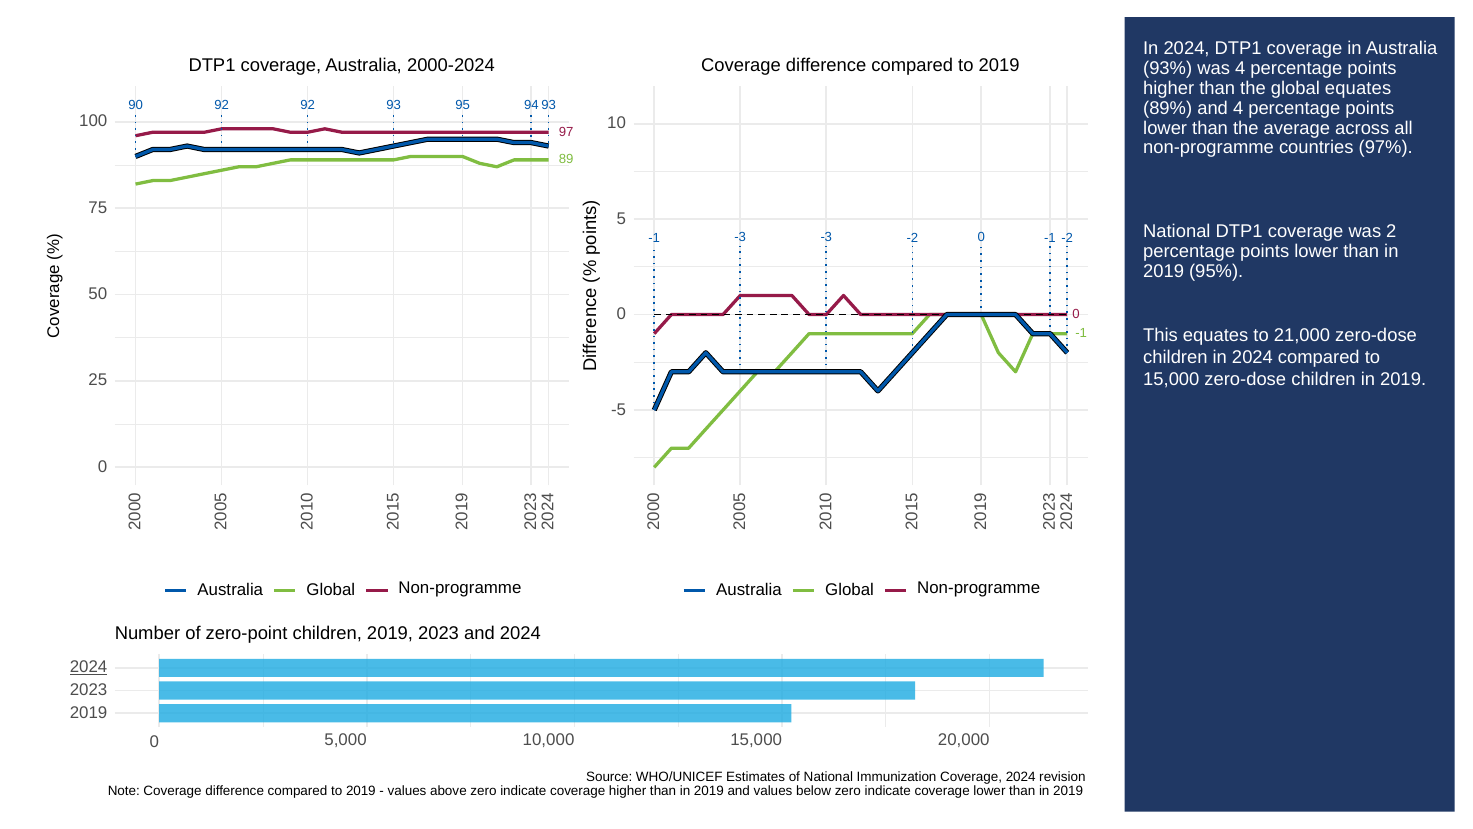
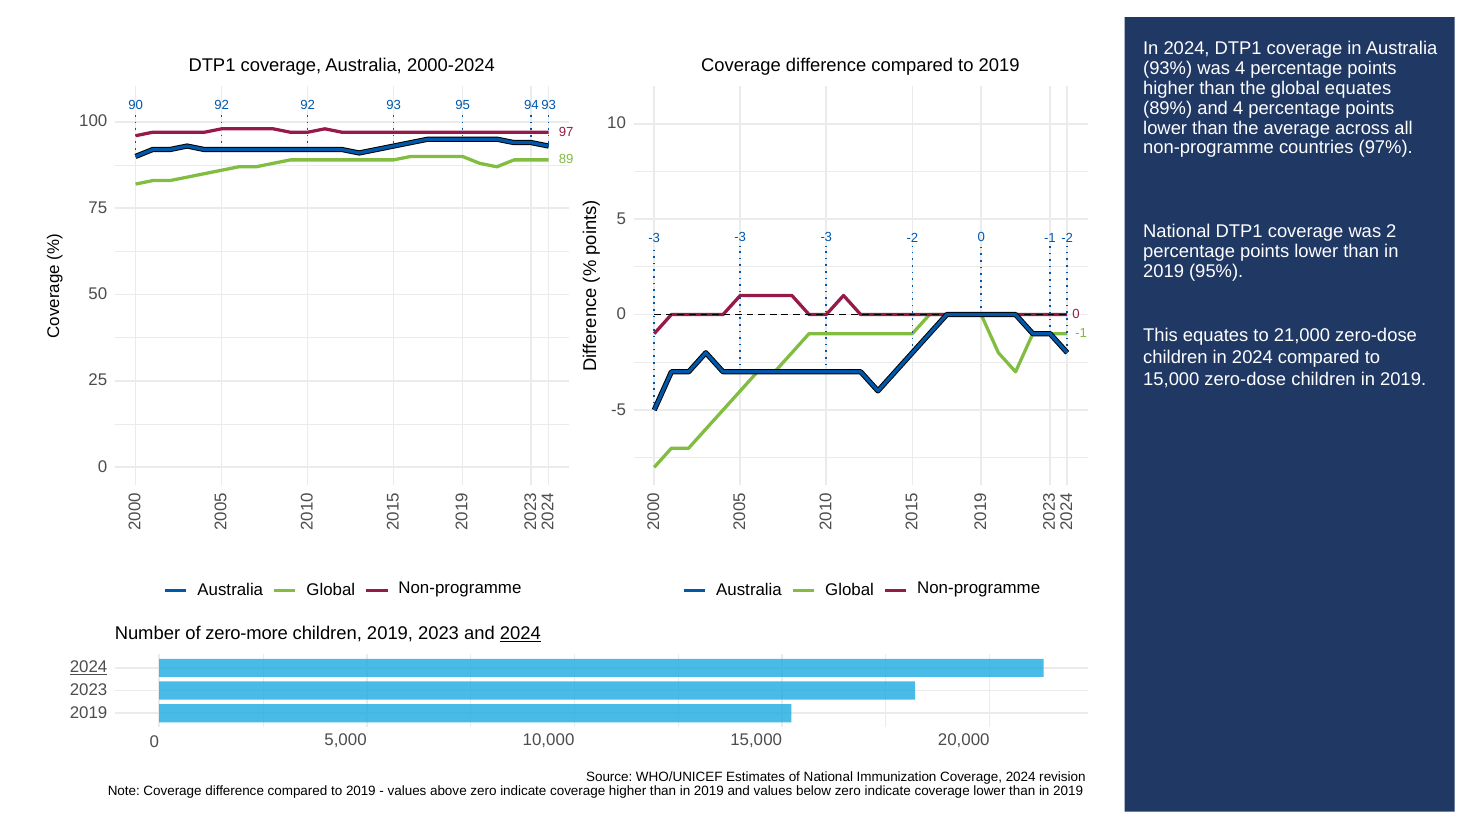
-1: -1 -> -3 (654, 238)
zero-point: zero-point -> zero-more (247, 633)
2024 underline: none -> present (520, 633)
